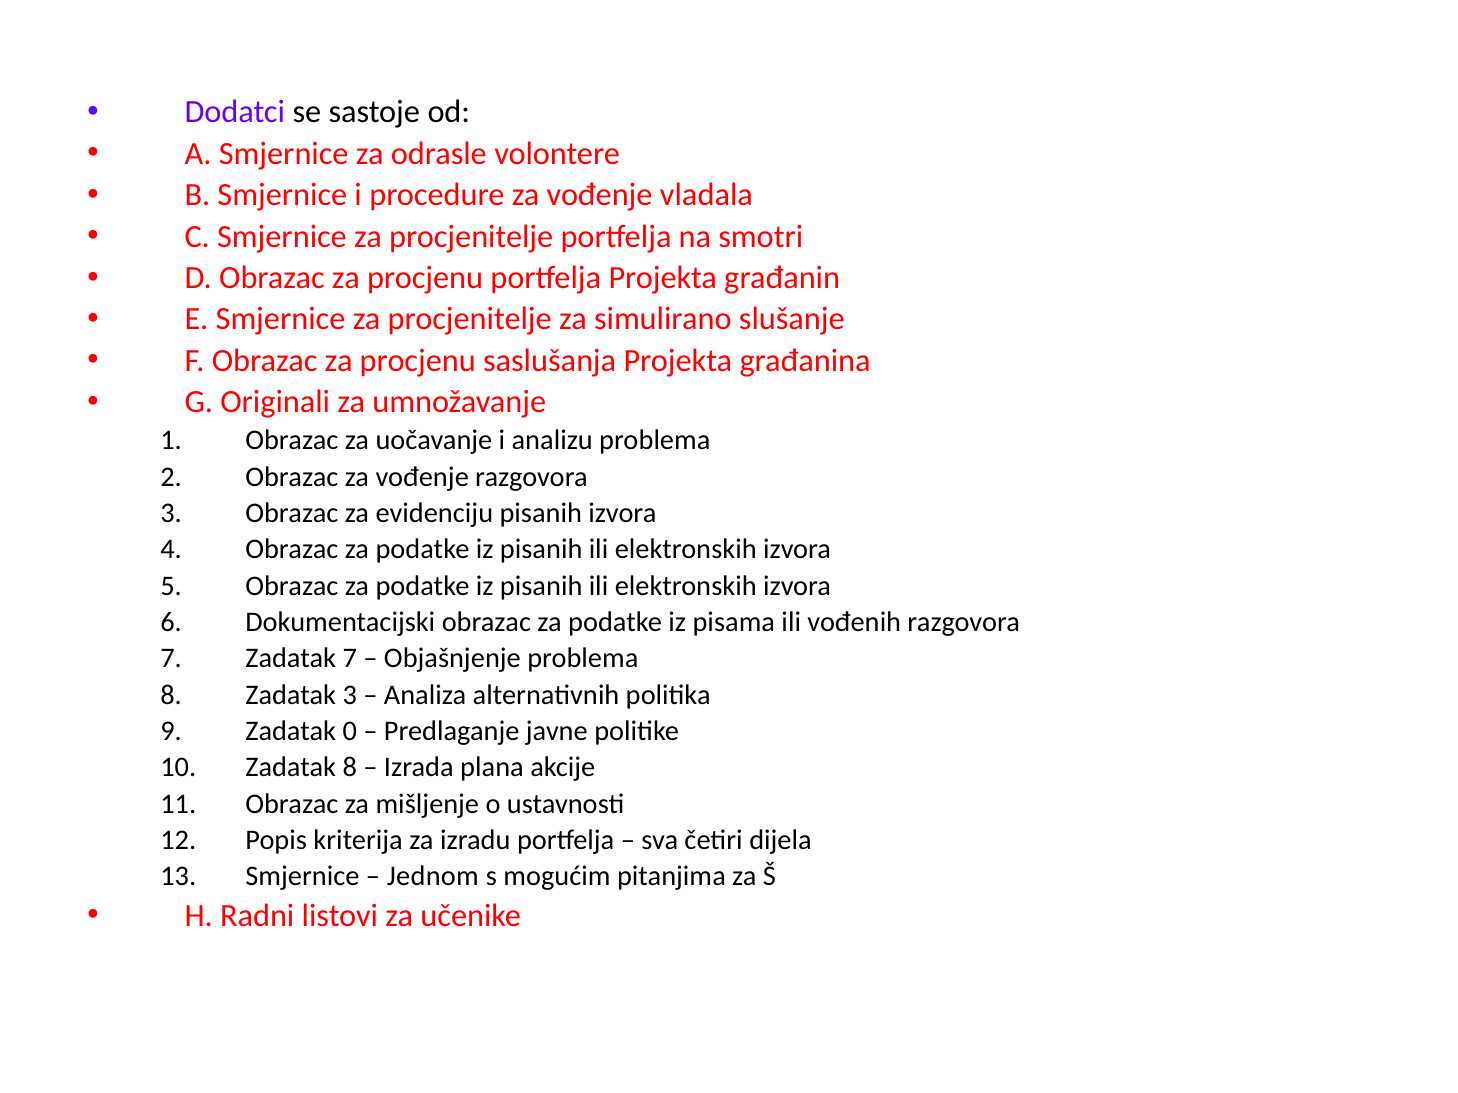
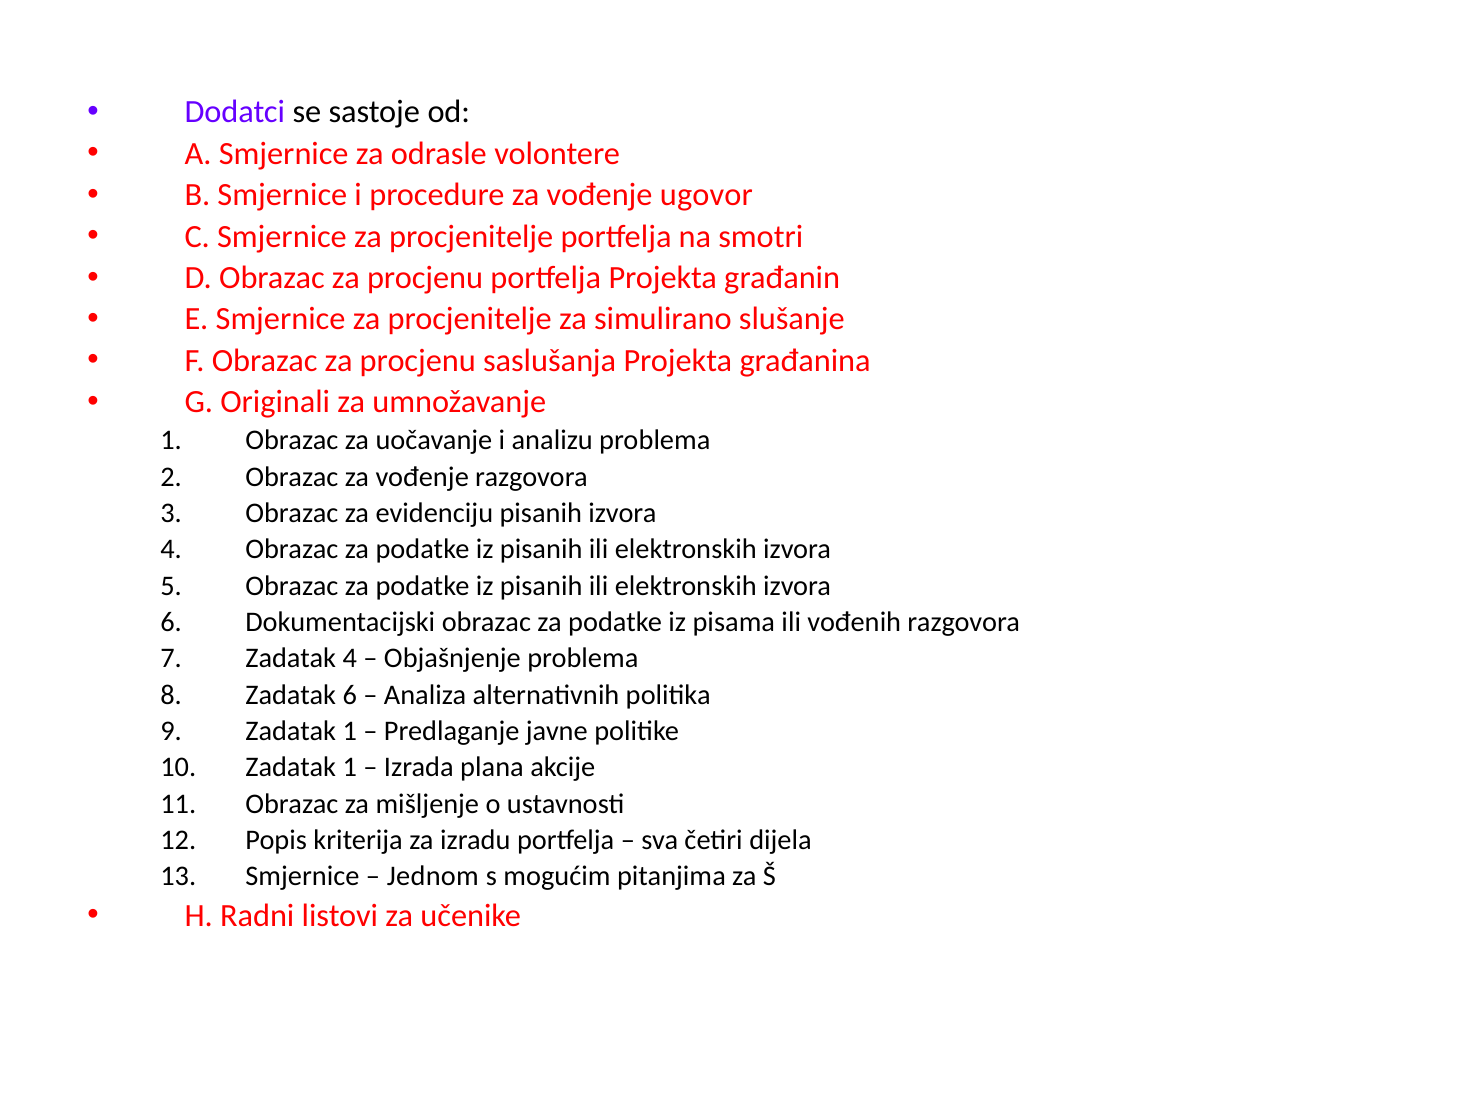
vladala: vladala -> ugovor (706, 195)
Zadatak 7: 7 -> 4 (350, 659)
Zadatak 3: 3 -> 6 (350, 695)
0: 0 -> 1 (350, 731)
8: 8 -> 1 (350, 768)
